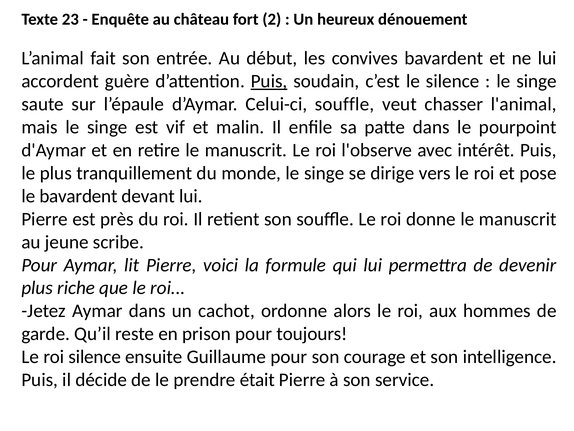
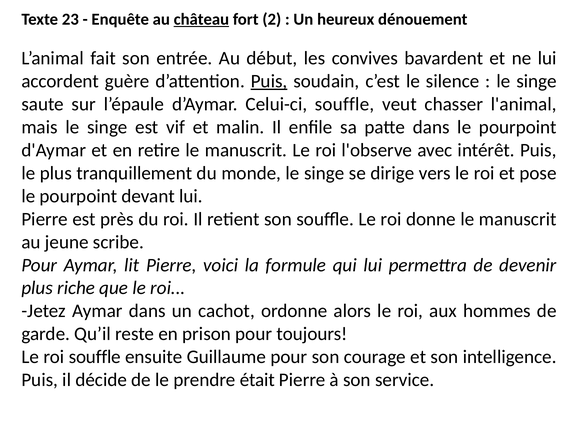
château underline: none -> present (201, 19)
bavardent: bavardent -> pourpoint (78, 196)
roi silence: silence -> souffle (95, 357)
